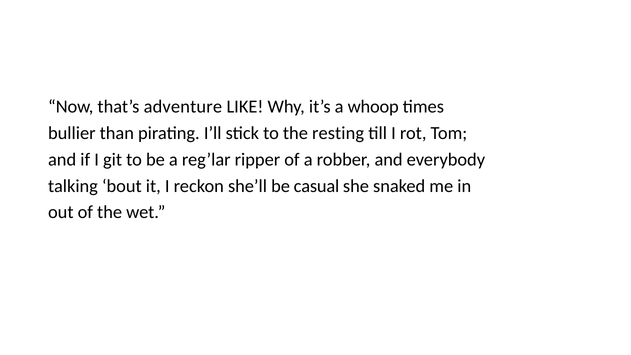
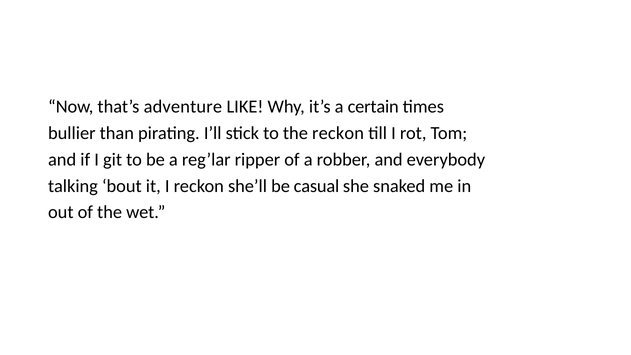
whoop: whoop -> certain (373, 107)
the resting: resting -> reckon (338, 133)
